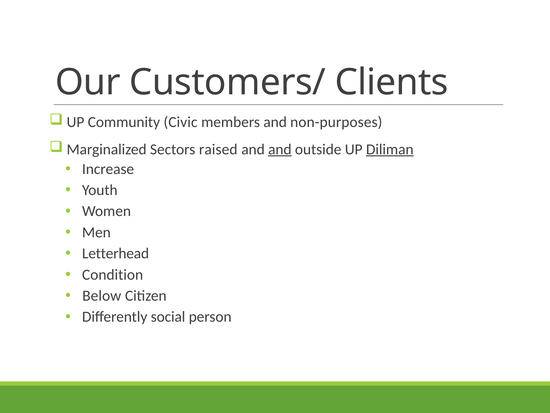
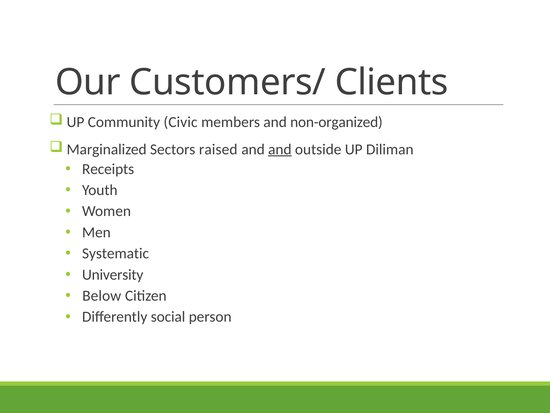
non-purposes: non-purposes -> non-organized (336, 122)
Diliman underline: present -> none (390, 149)
Increase: Increase -> Receipts (108, 169)
Letterhead: Letterhead -> Systematic (116, 253)
Condition: Condition -> University (113, 274)
